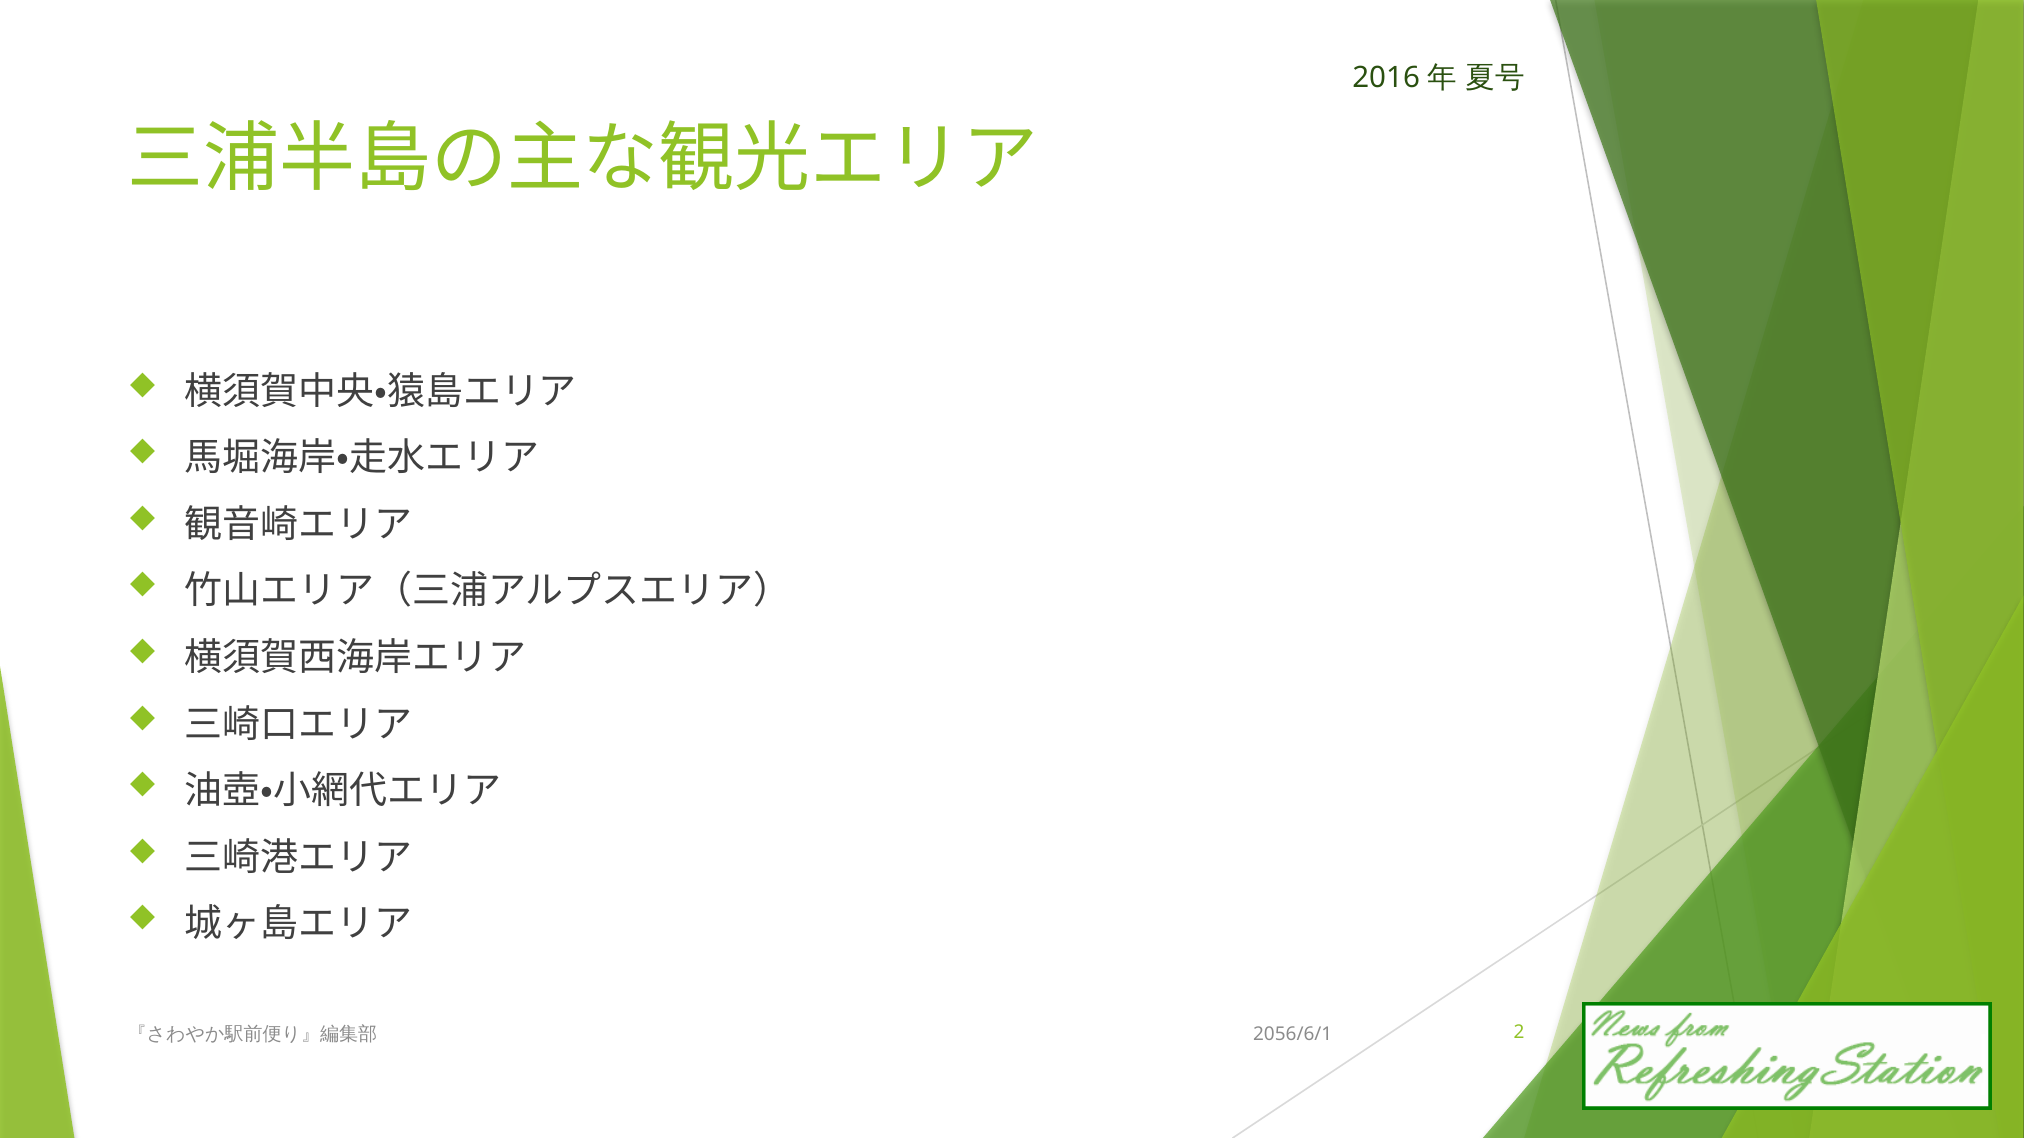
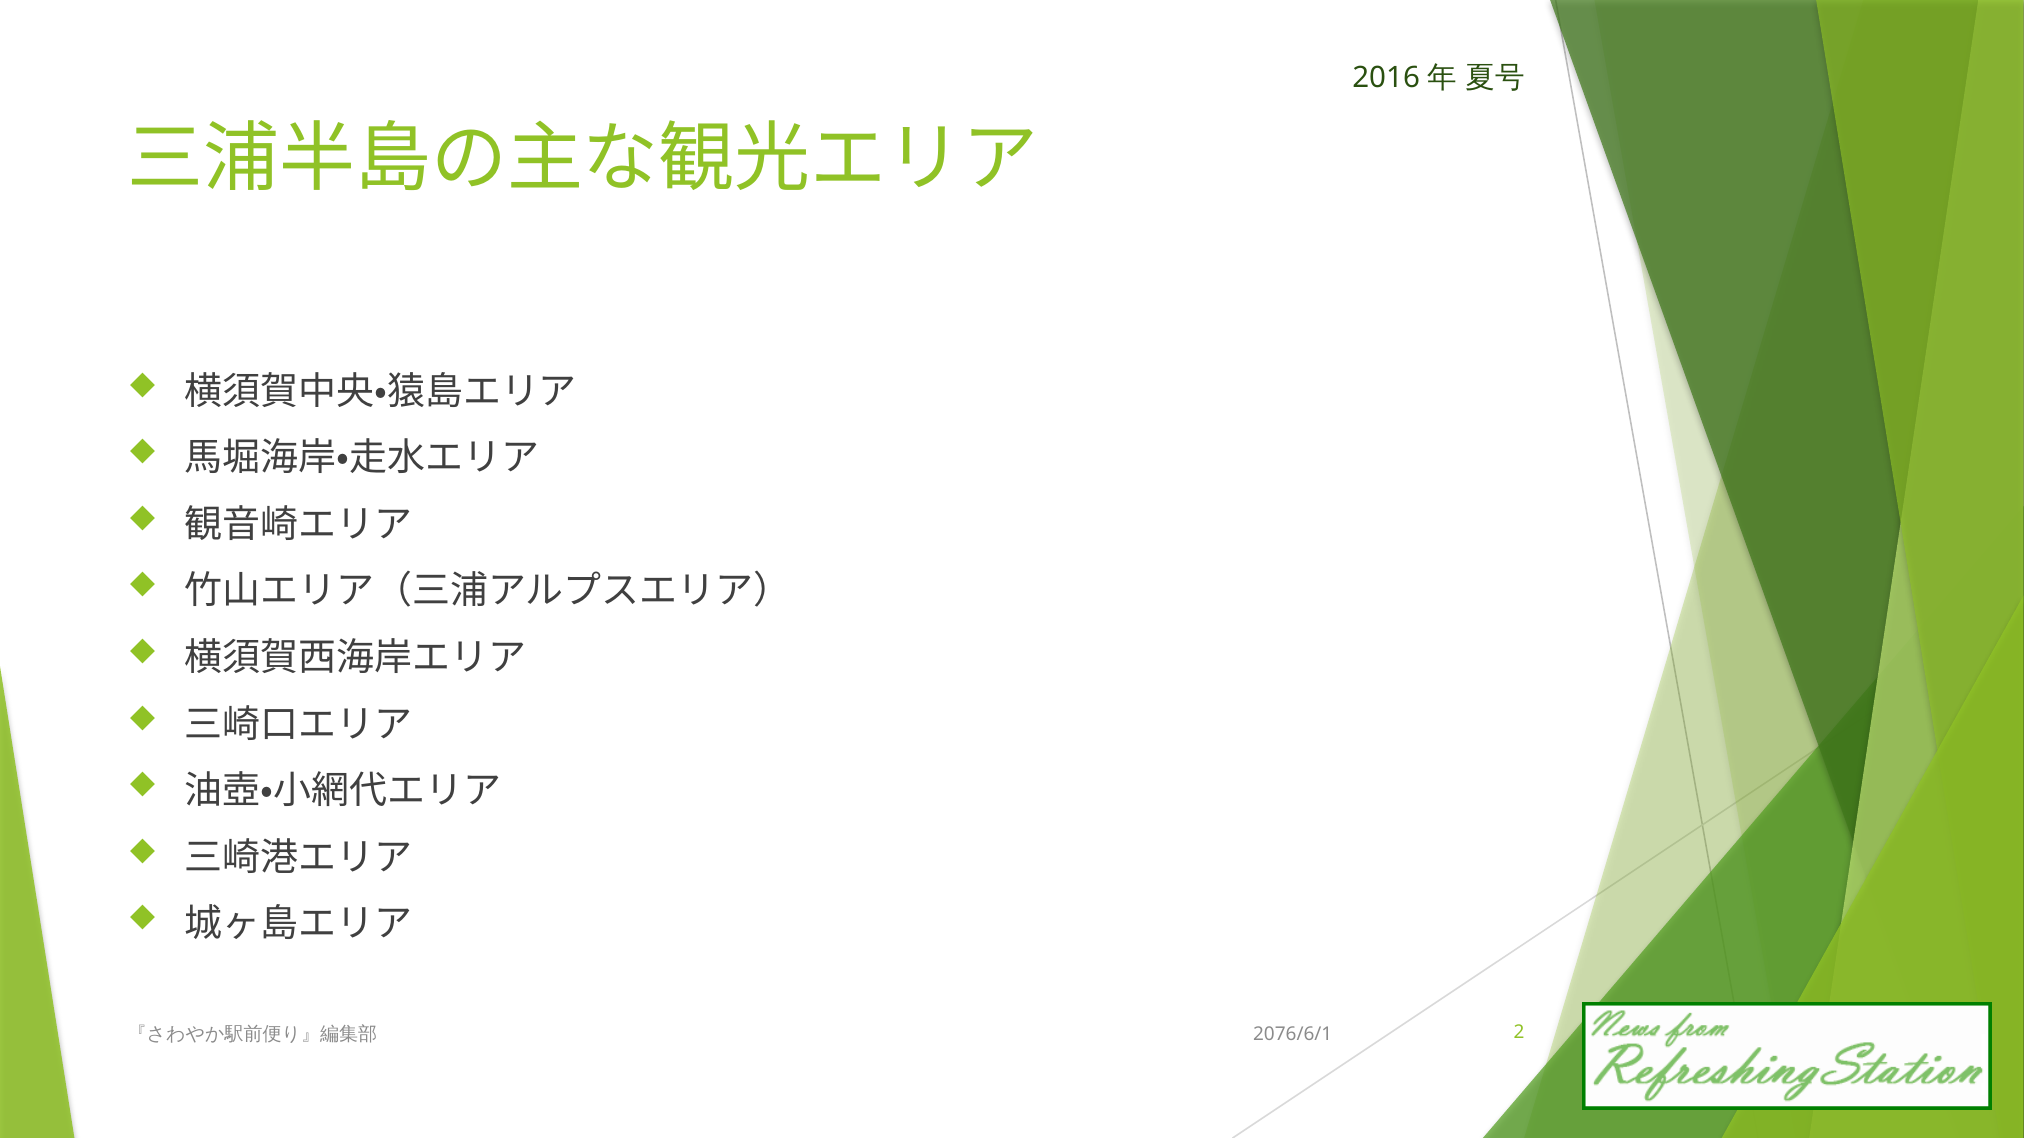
2056/6/1: 2056/6/1 -> 2076/6/1 (1293, 1035)
